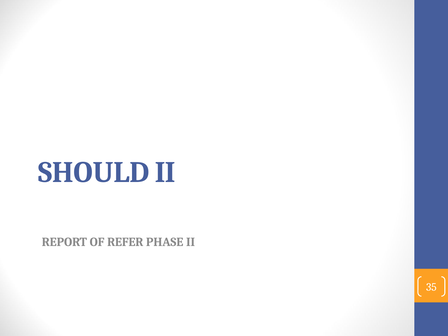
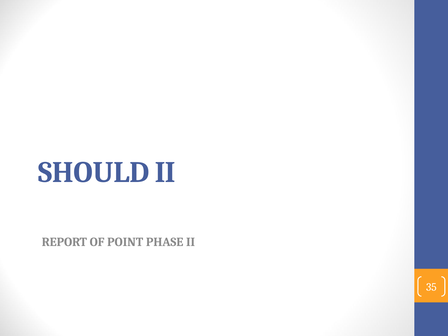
REFER: REFER -> POINT (125, 242)
